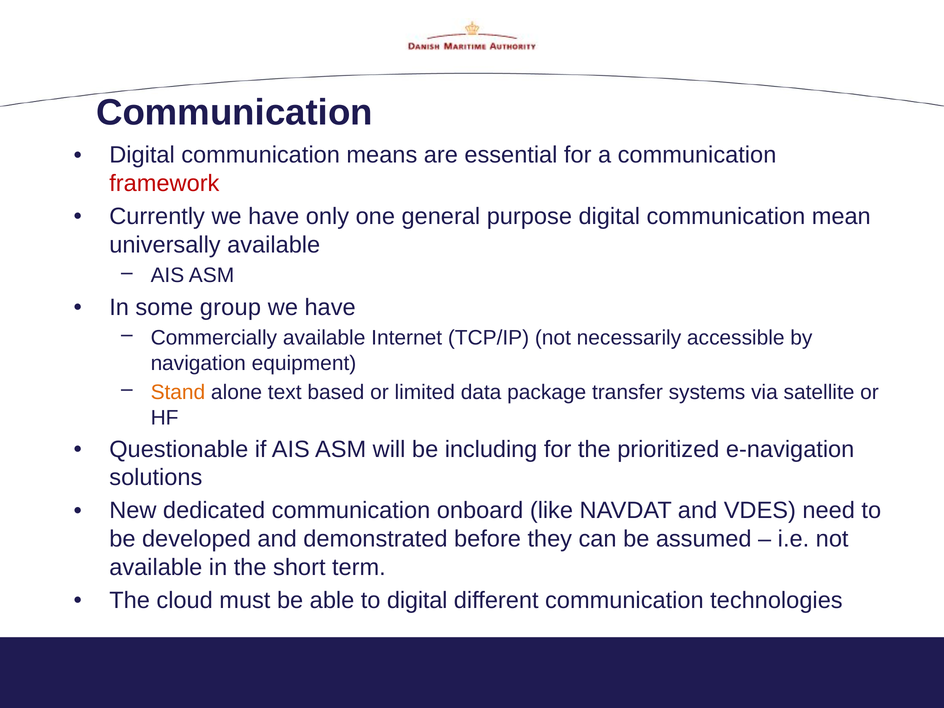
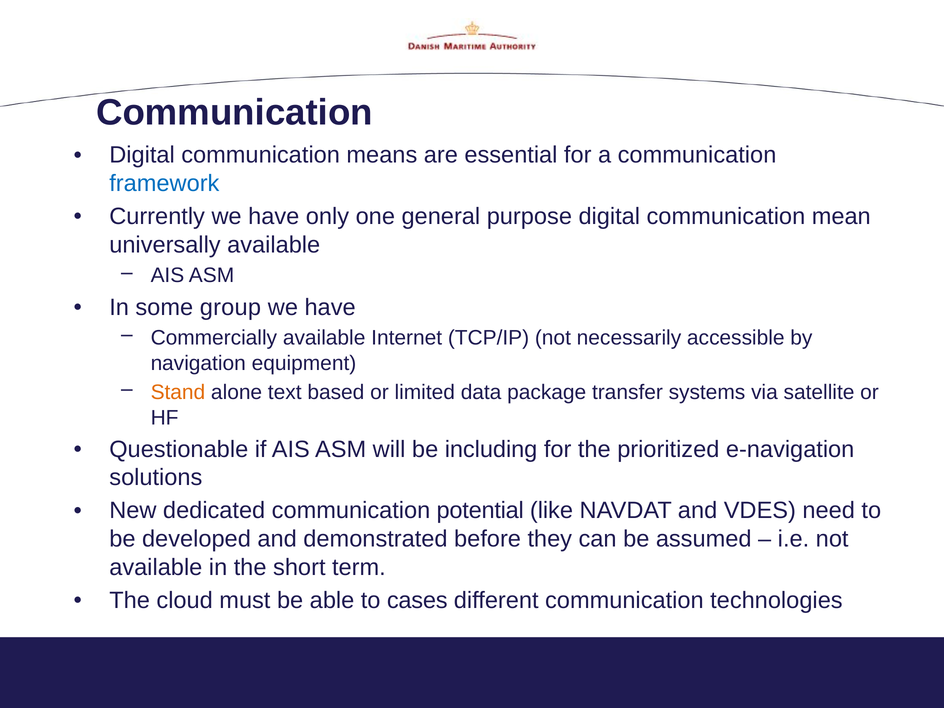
framework colour: red -> blue (164, 183)
onboard: onboard -> potential (480, 511)
to digital: digital -> cases (417, 600)
